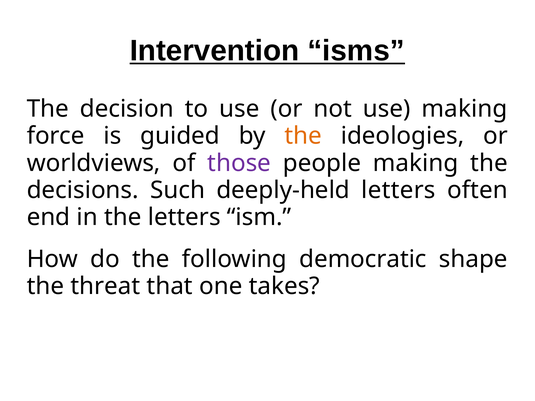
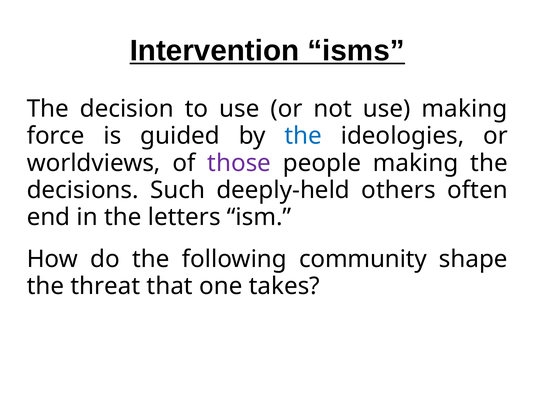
the colour: orange -> blue (303, 136)
deeply-held letters: letters -> others (398, 190)
democratic: democratic -> community (363, 259)
